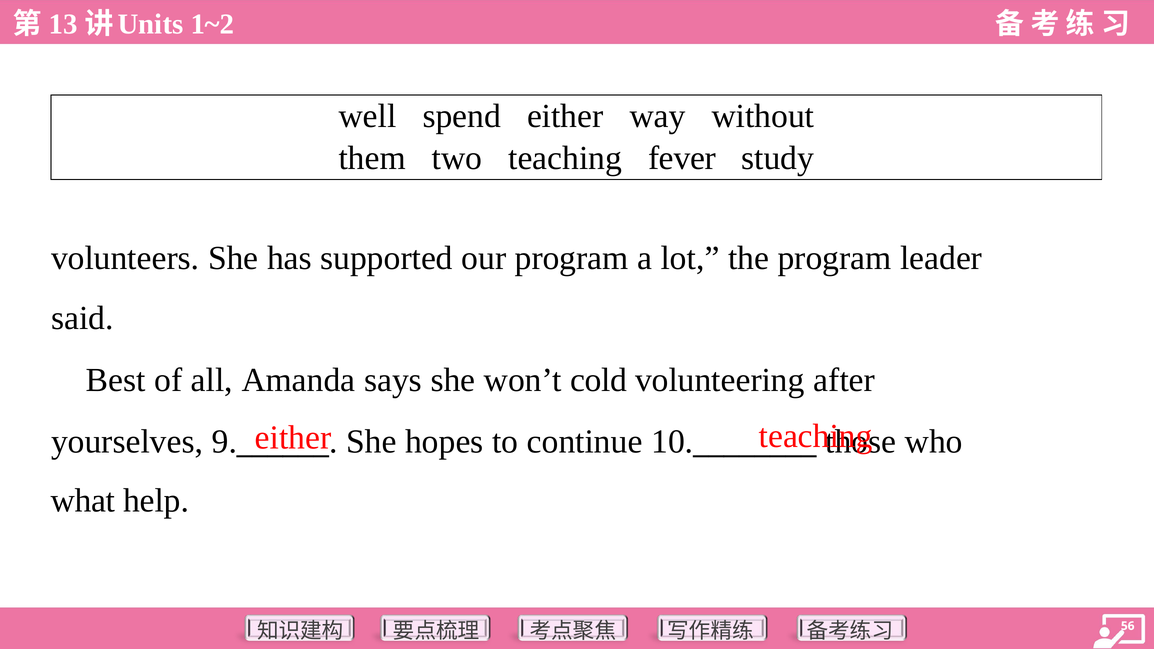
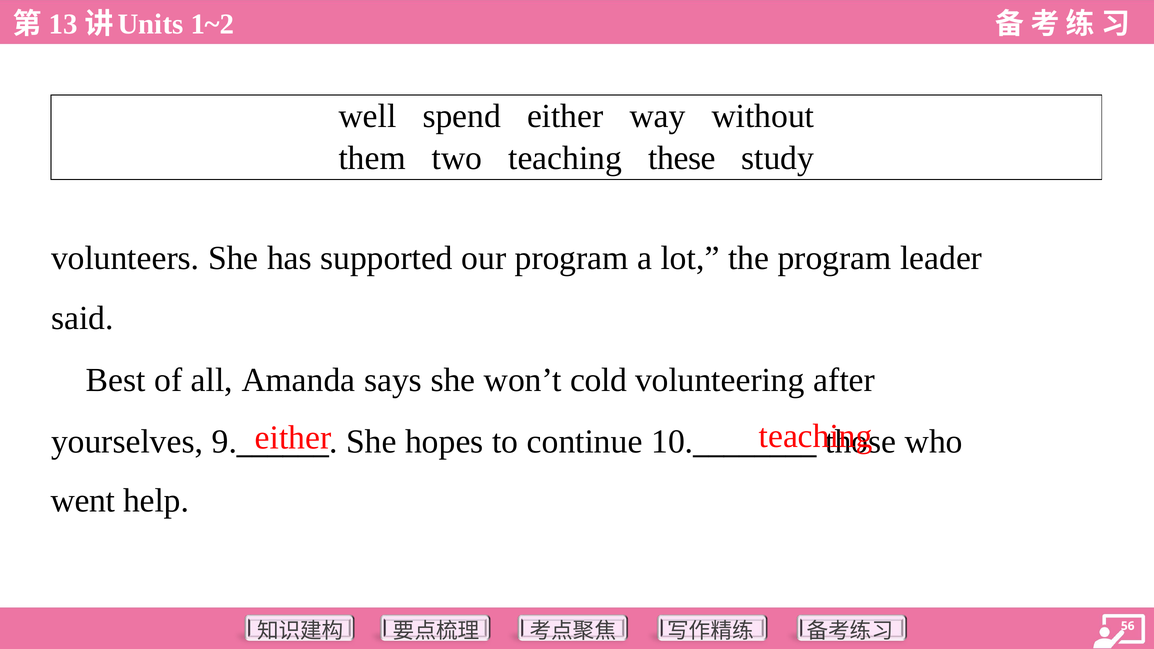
fever: fever -> these (682, 158)
what: what -> went (83, 501)
